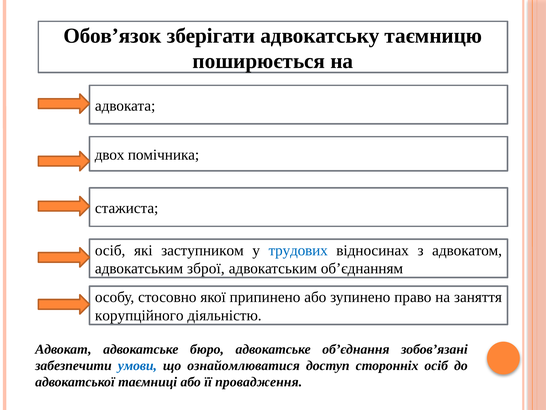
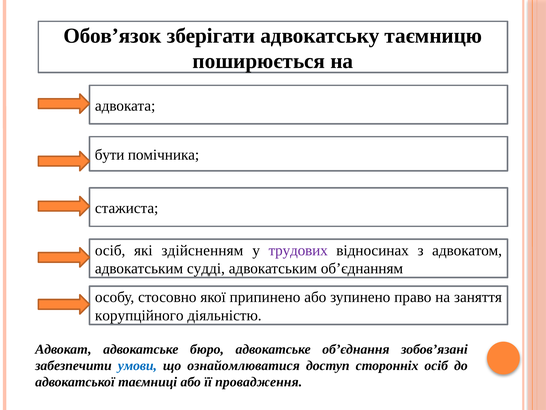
двох: двох -> бути (110, 155)
заступником: заступником -> здійсненням (202, 250)
трудових colour: blue -> purple (298, 250)
зброї: зброї -> судді (206, 268)
